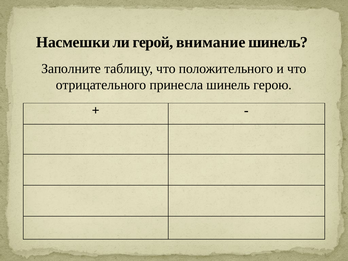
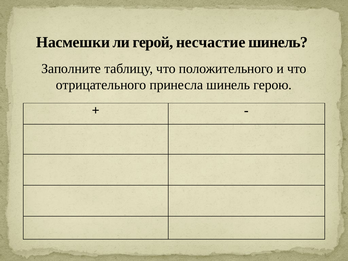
внимание: внимание -> несчастие (211, 42)
